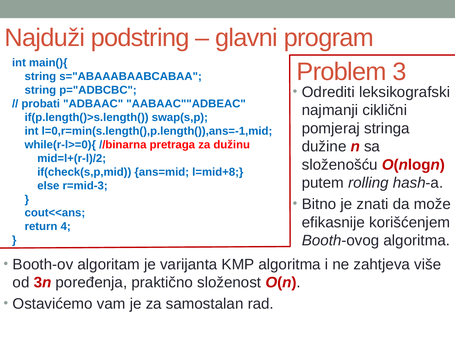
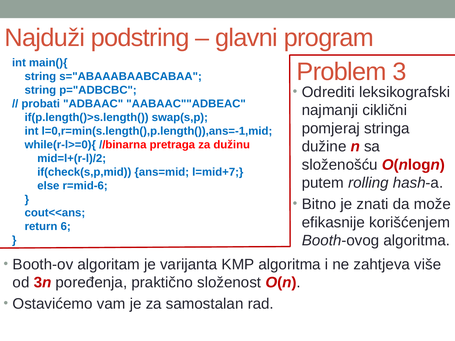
l=mid+8: l=mid+8 -> l=mid+7 (218, 172)
r=mid-3: r=mid-3 -> r=mid-6 (85, 186)
4: 4 -> 6 (66, 227)
